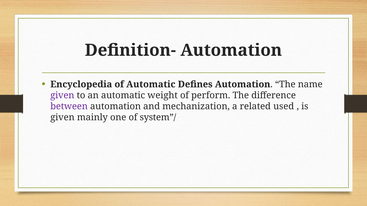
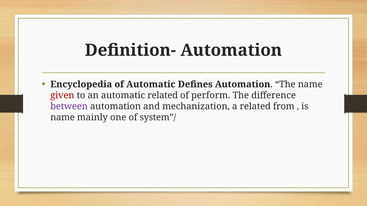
given colour: purple -> red (62, 96)
automatic weight: weight -> related (163, 96)
used: used -> from (284, 107)
given: given -> name (63, 118)
